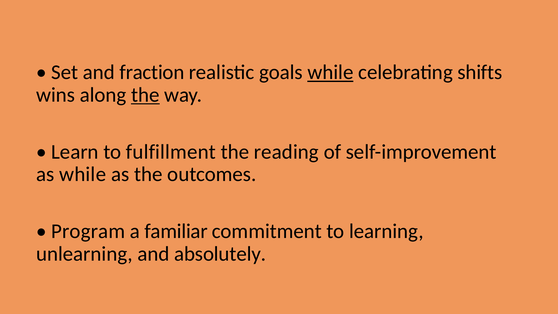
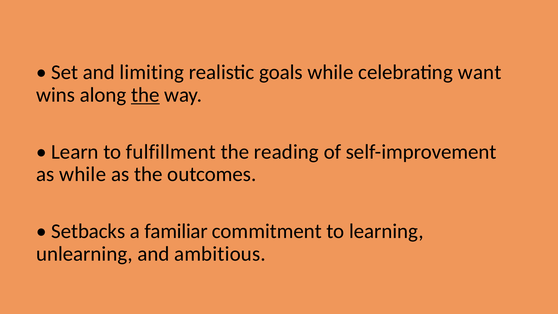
fraction: fraction -> limiting (152, 72)
while underline: present -> none (330, 72)
shifts: shifts -> want (480, 72)
Program: Program -> Setbacks (88, 231)
absolutely: absolutely -> ambitious (220, 254)
